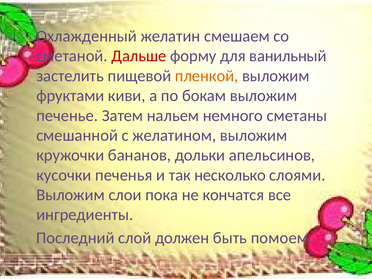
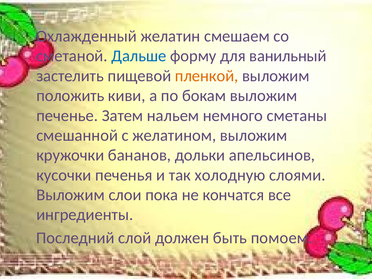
Дальше colour: red -> blue (139, 56)
фруктами: фруктами -> положить (70, 96)
несколько: несколько -> холодную (230, 175)
